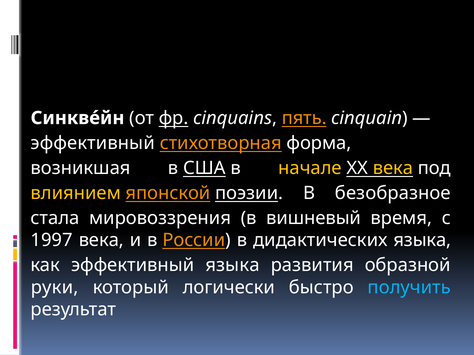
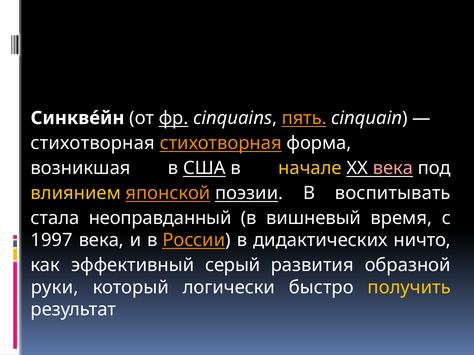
эффективный: эффективный -> стихотворная (93, 143)
века colour: yellow -> pink (393, 168)
безобразное: безобразное -> воспитывать (393, 193)
мировоззрения: мировоззрения -> неоправданный (160, 218)
дидактических языка: языка -> ничто (422, 240)
эффективный языка: языка -> серый (233, 266)
получить colour: light blue -> yellow (409, 288)
